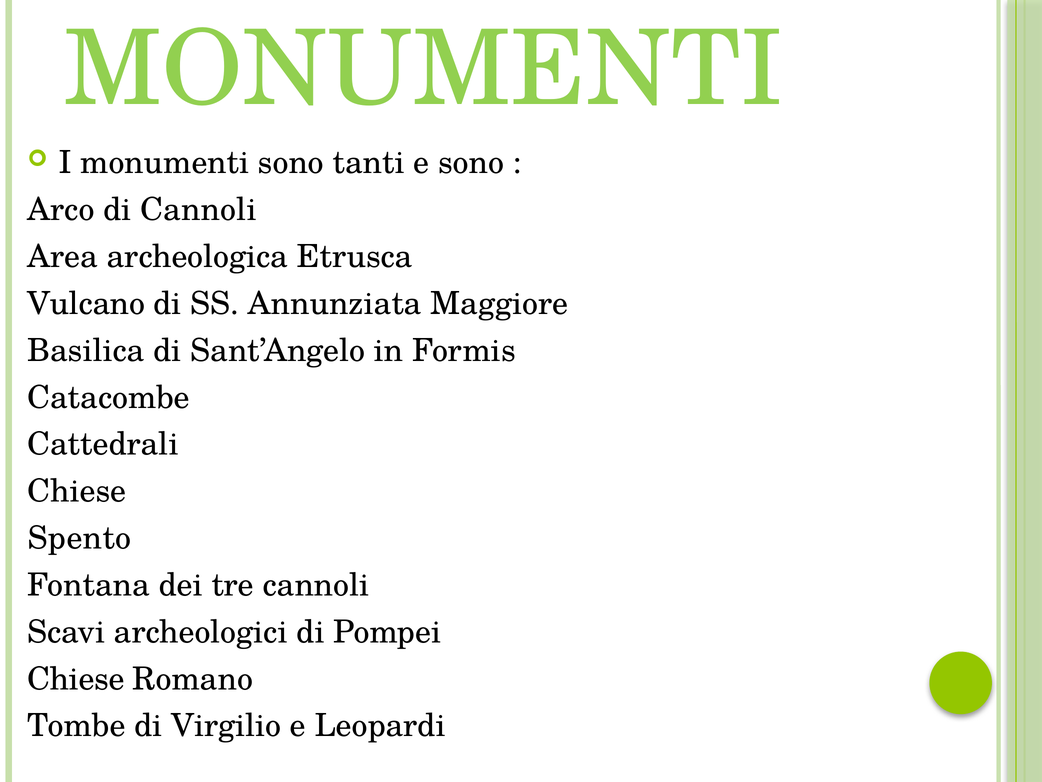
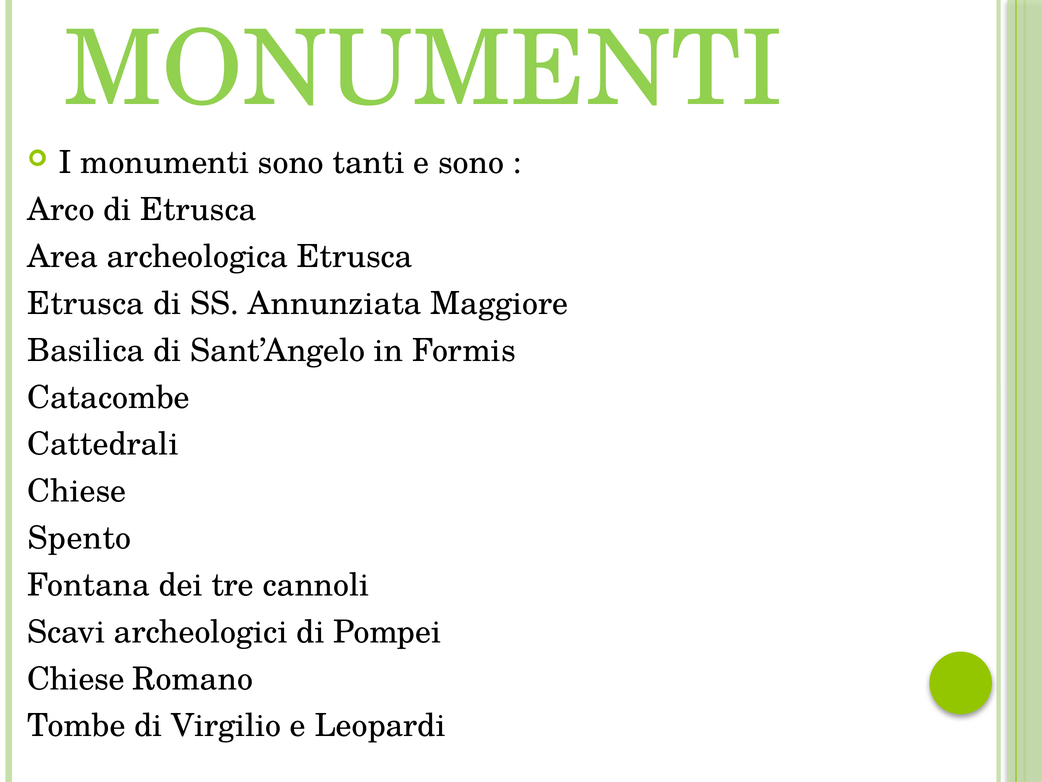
di Cannoli: Cannoli -> Etrusca (198, 210)
Vulcano: Vulcano -> Etrusca (86, 303)
